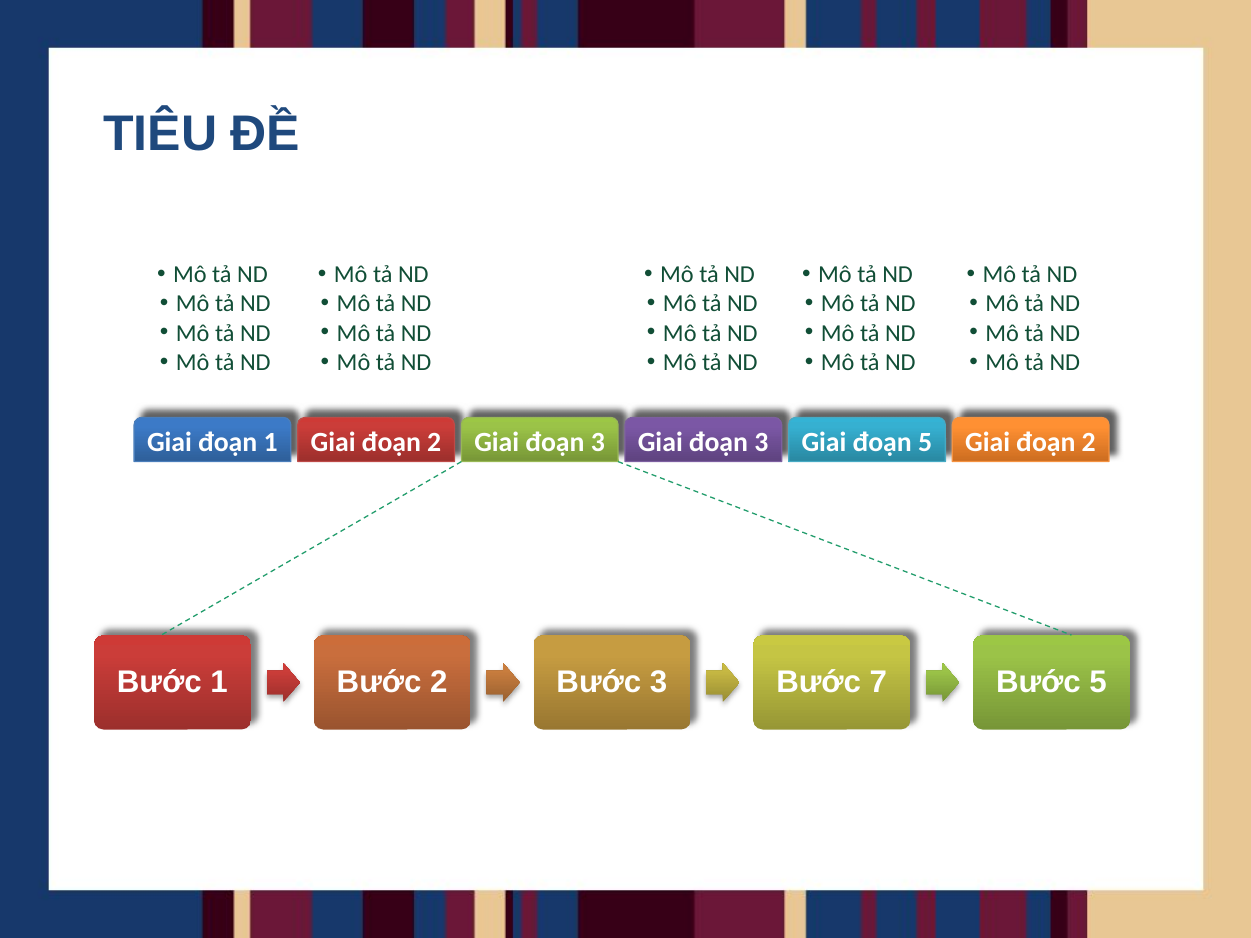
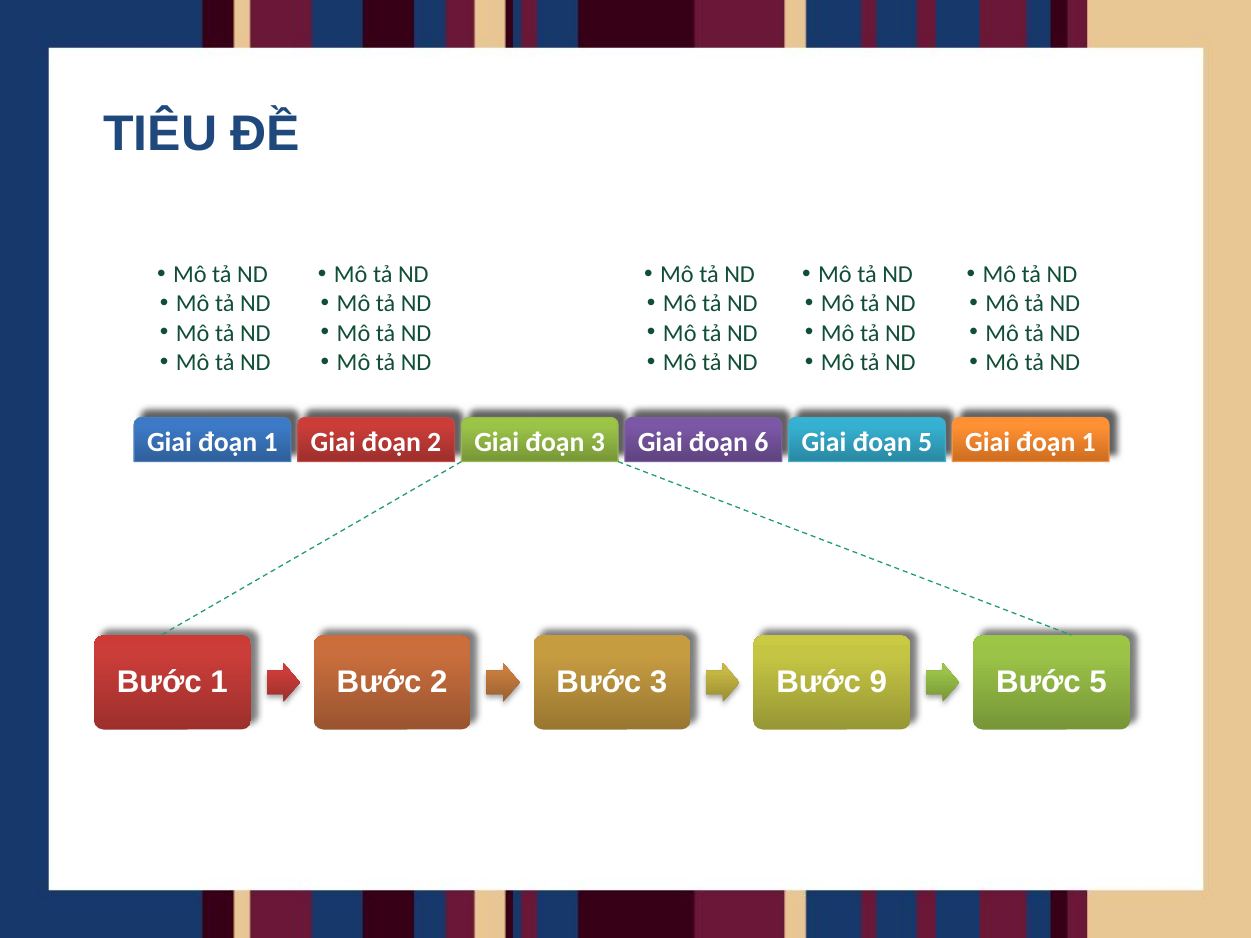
3 Giai đoạn 3: 3 -> 6 (761, 443)
5 Giai đoạn 2: 2 -> 1 (1089, 443)
7: 7 -> 9 (878, 682)
